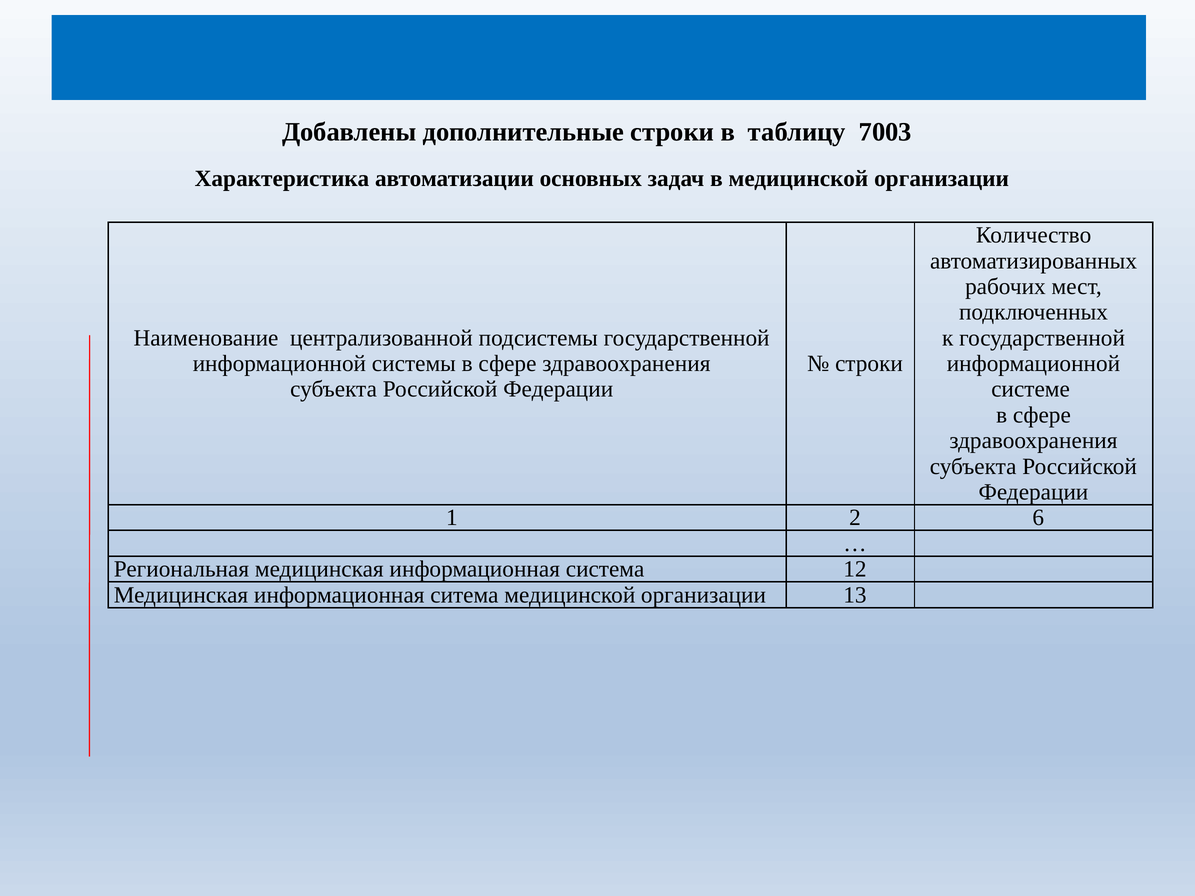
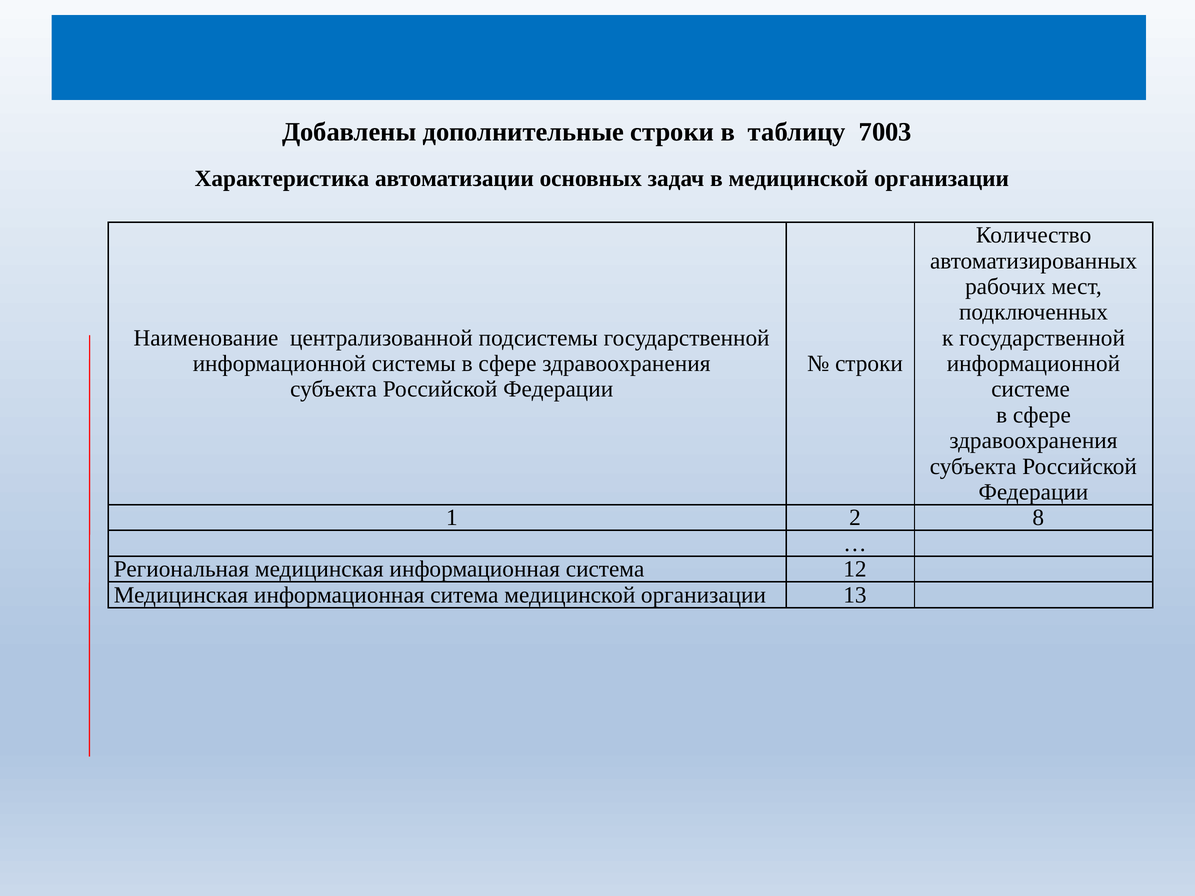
6: 6 -> 8 (1038, 518)
